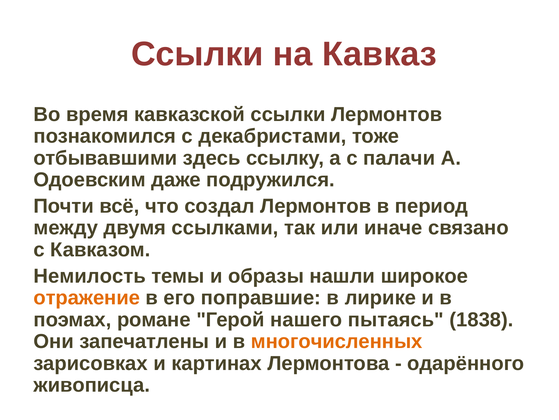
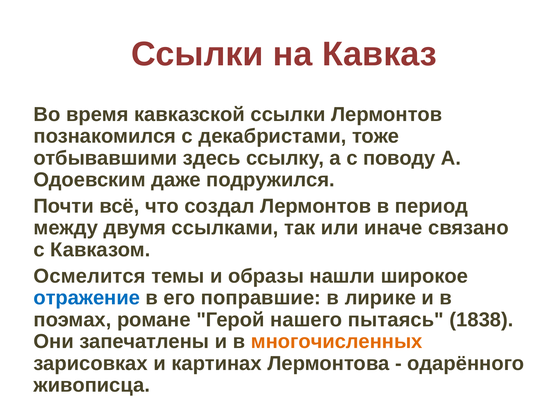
палачи: палачи -> поводу (399, 158)
Немилость: Немилость -> Осмелится (90, 276)
отражение colour: orange -> blue (87, 297)
